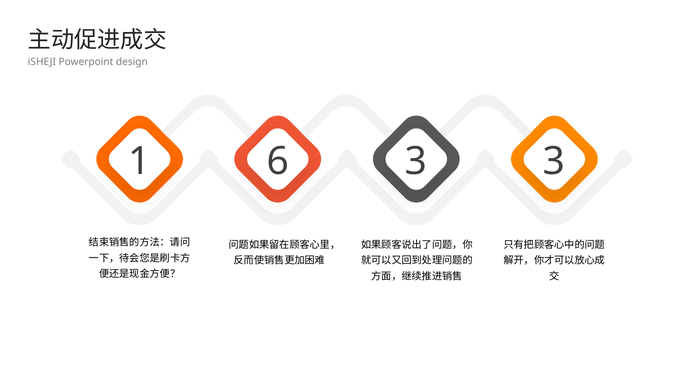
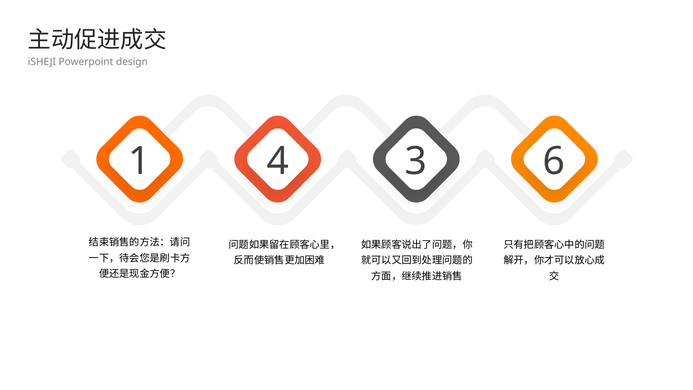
6: 6 -> 4 (278, 161)
3 3: 3 -> 6 (554, 161)
